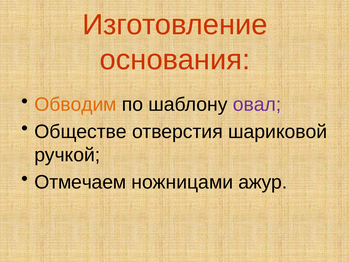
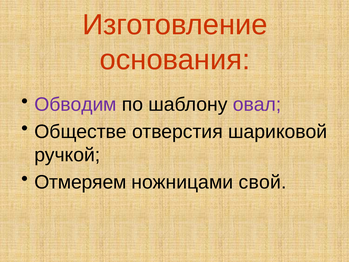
Обводим colour: orange -> purple (76, 104)
Отмечаем: Отмечаем -> Отмеряем (80, 182)
ажур: ажур -> свой (263, 182)
